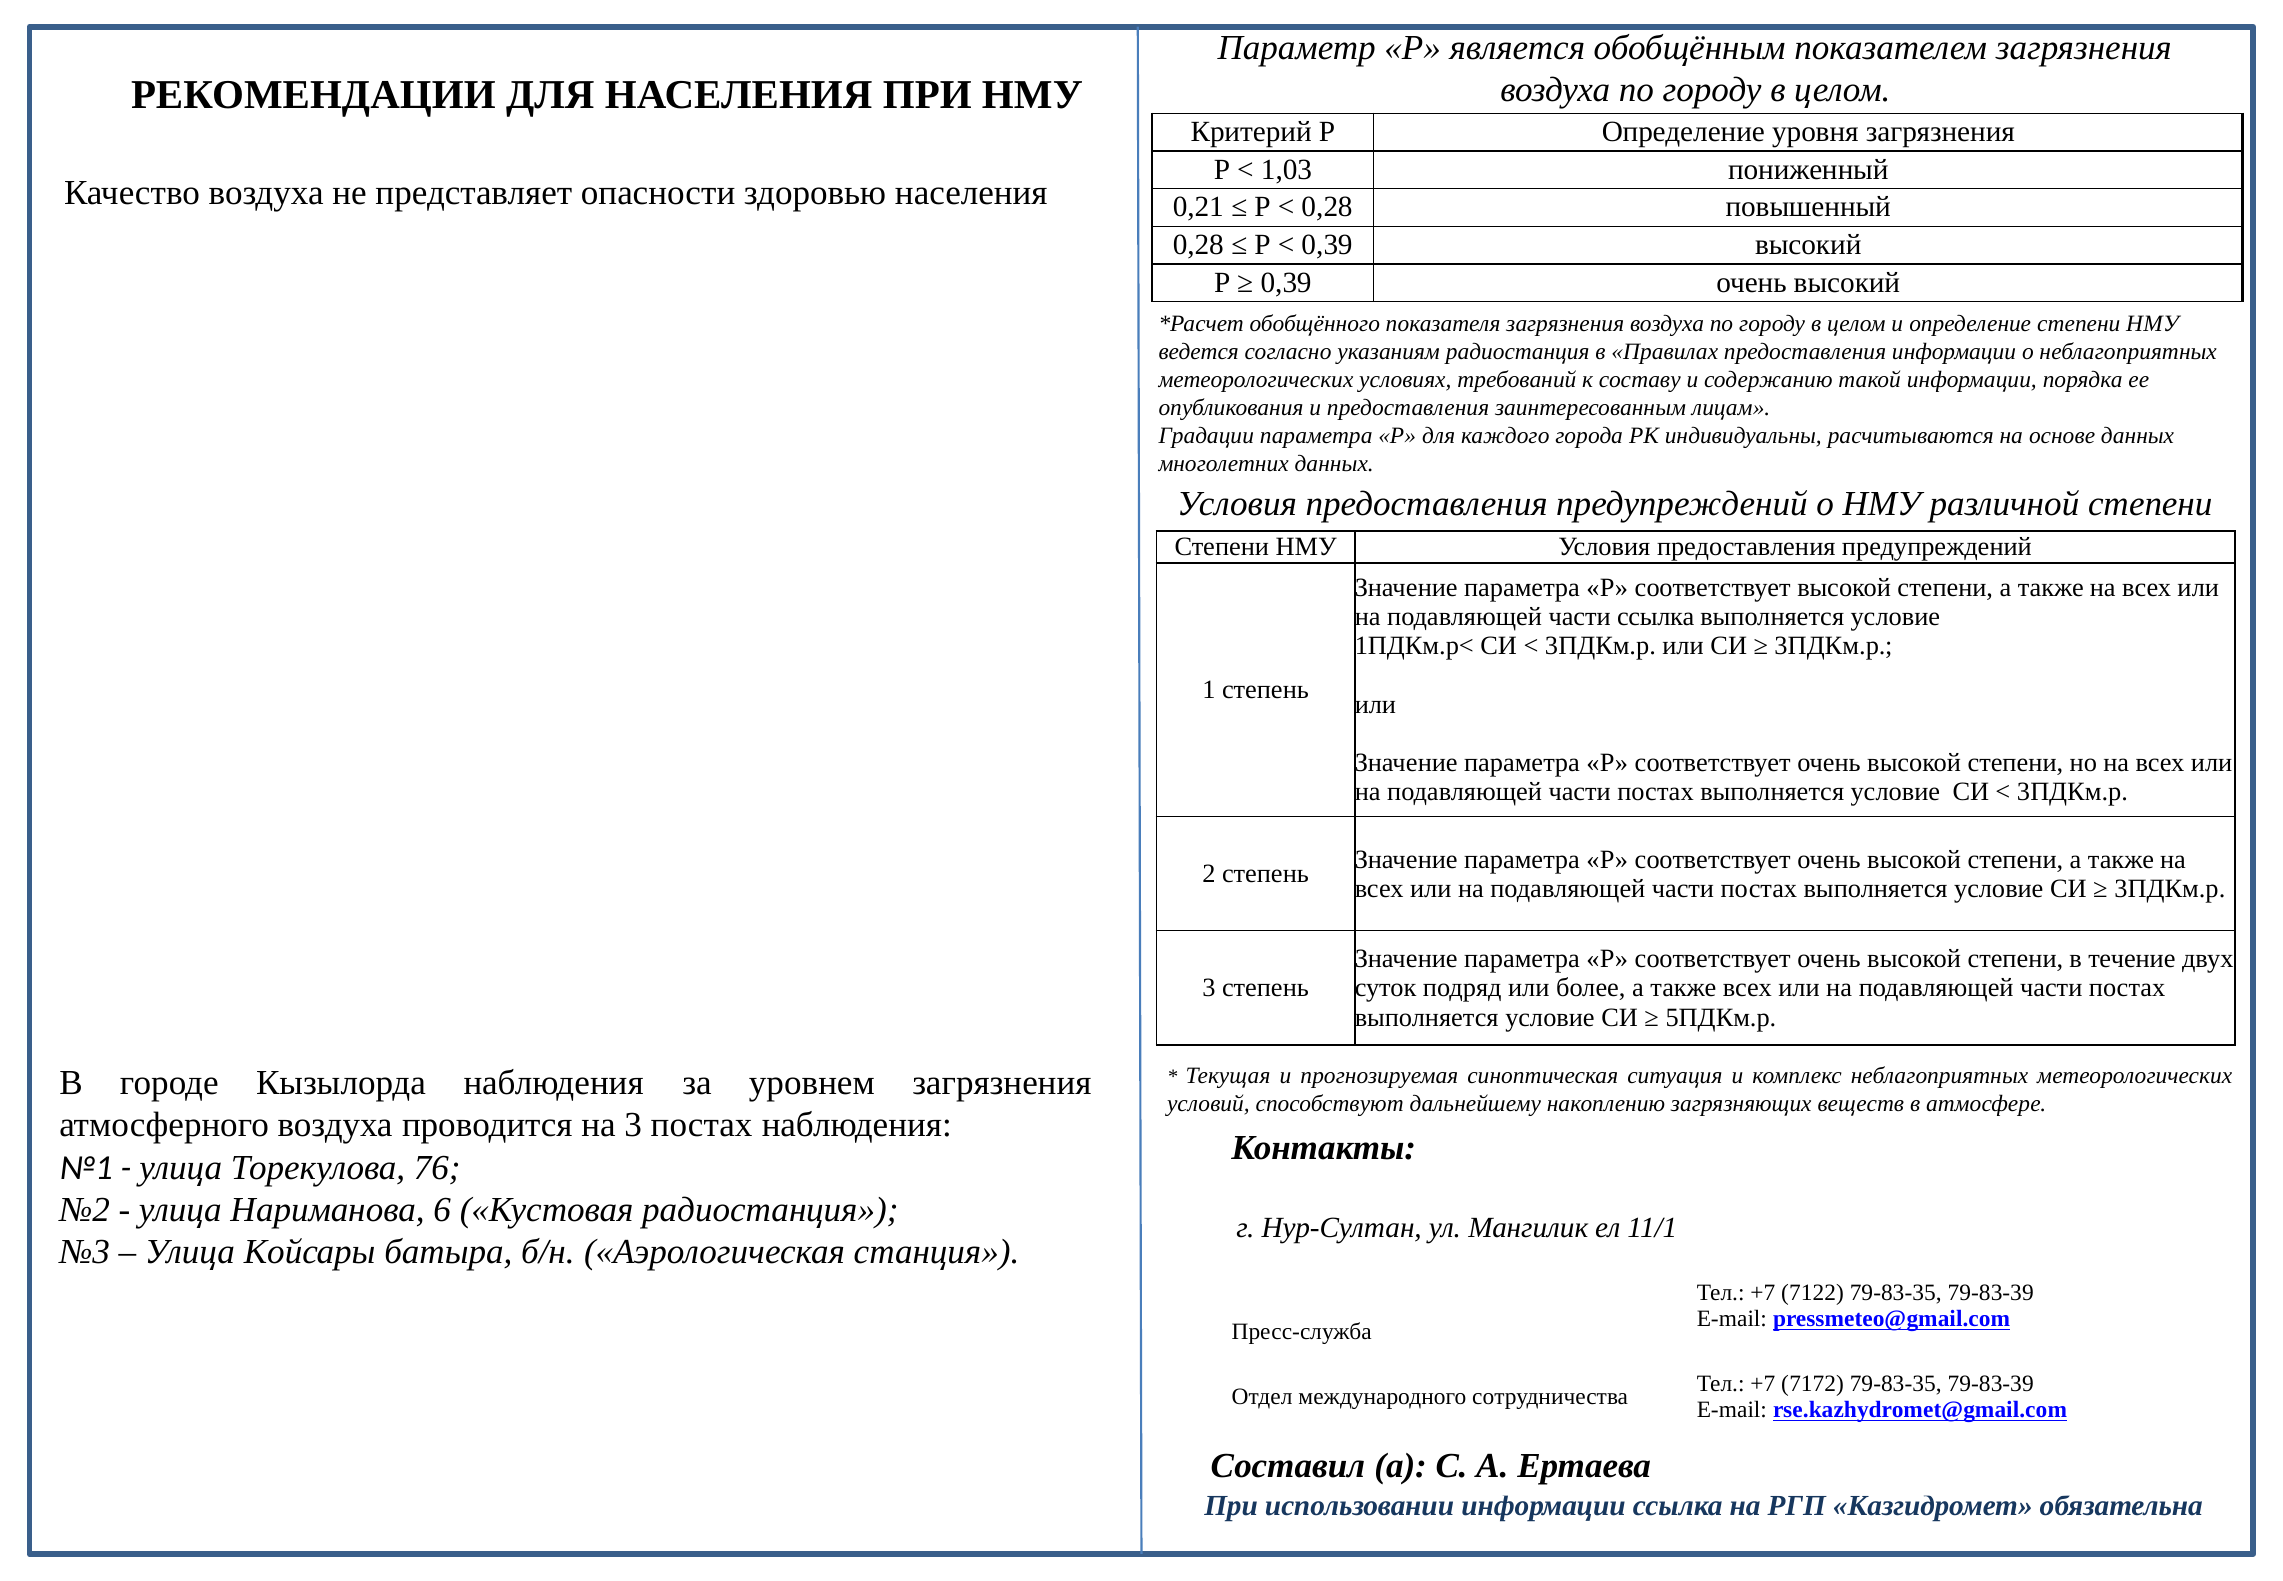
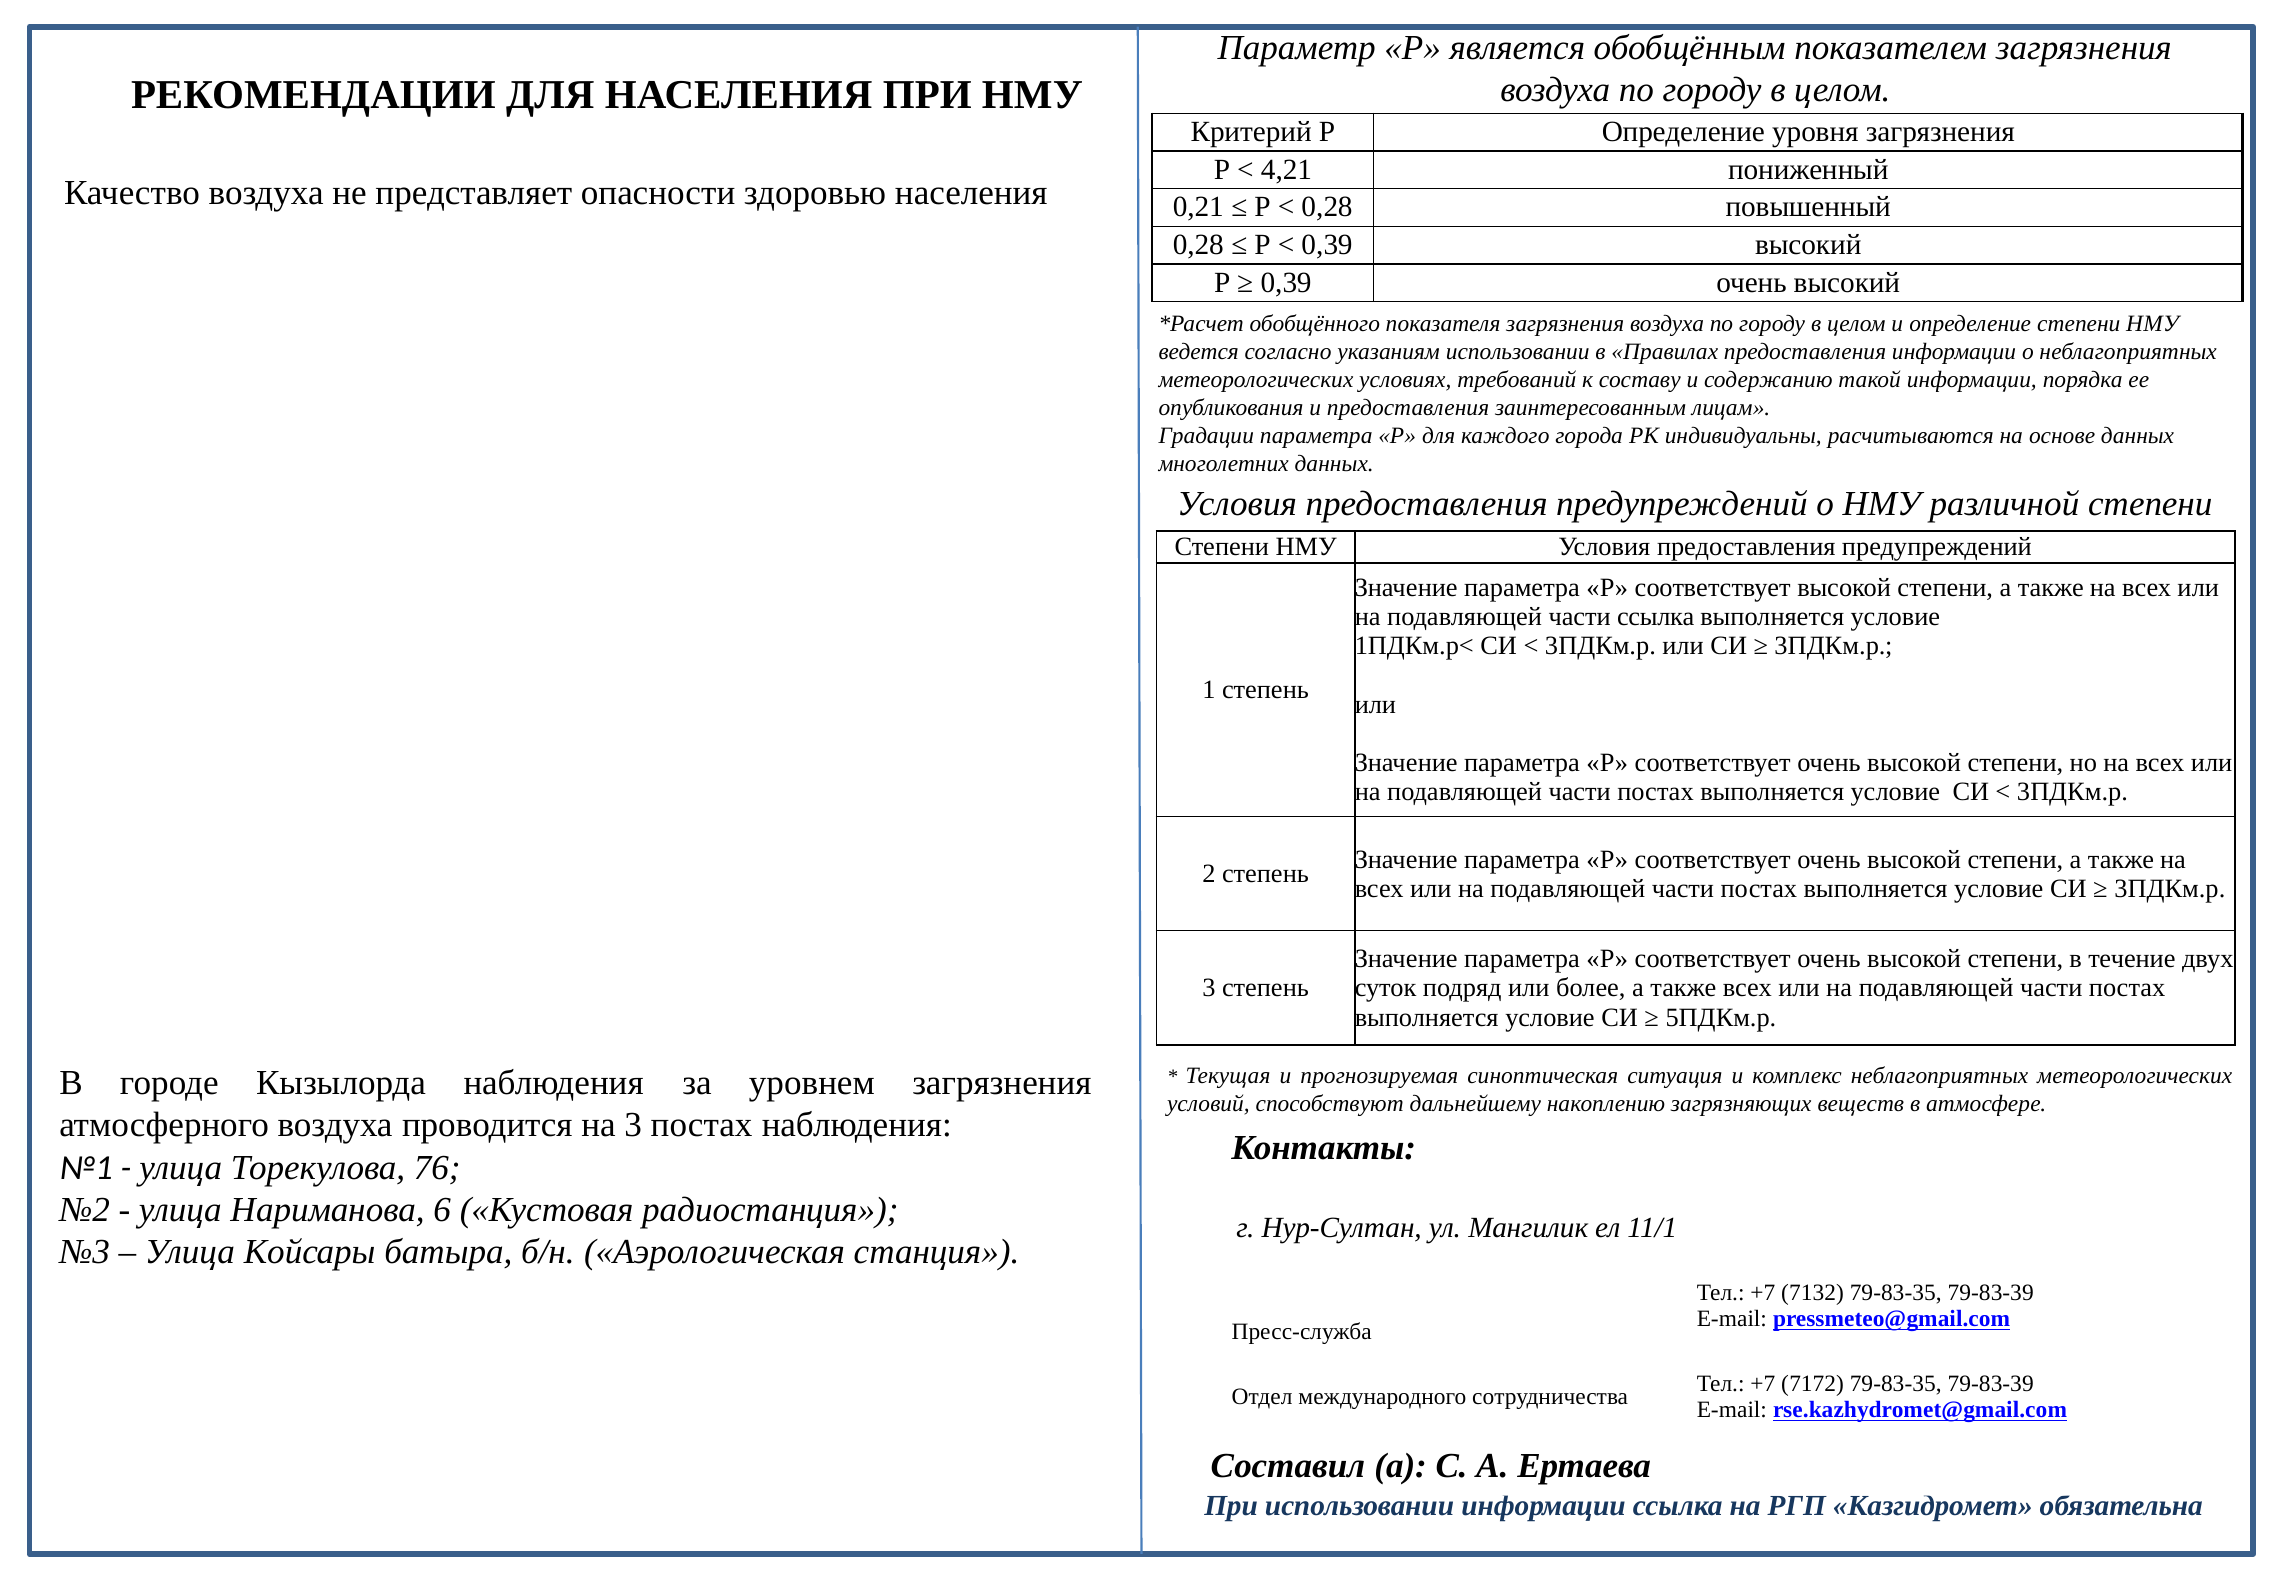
1,03: 1,03 -> 4,21 (1286, 170)
указаниям радиостанция: радиостанция -> использовании (1518, 352)
7122: 7122 -> 7132 (1813, 1292)
